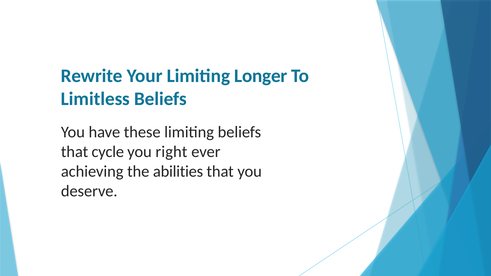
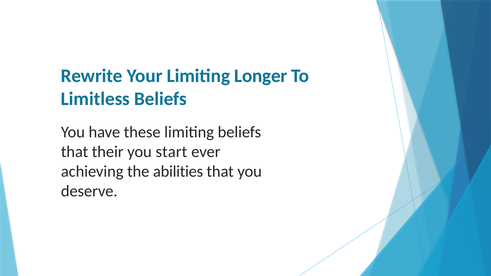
cycle: cycle -> their (108, 152)
right: right -> start (171, 152)
